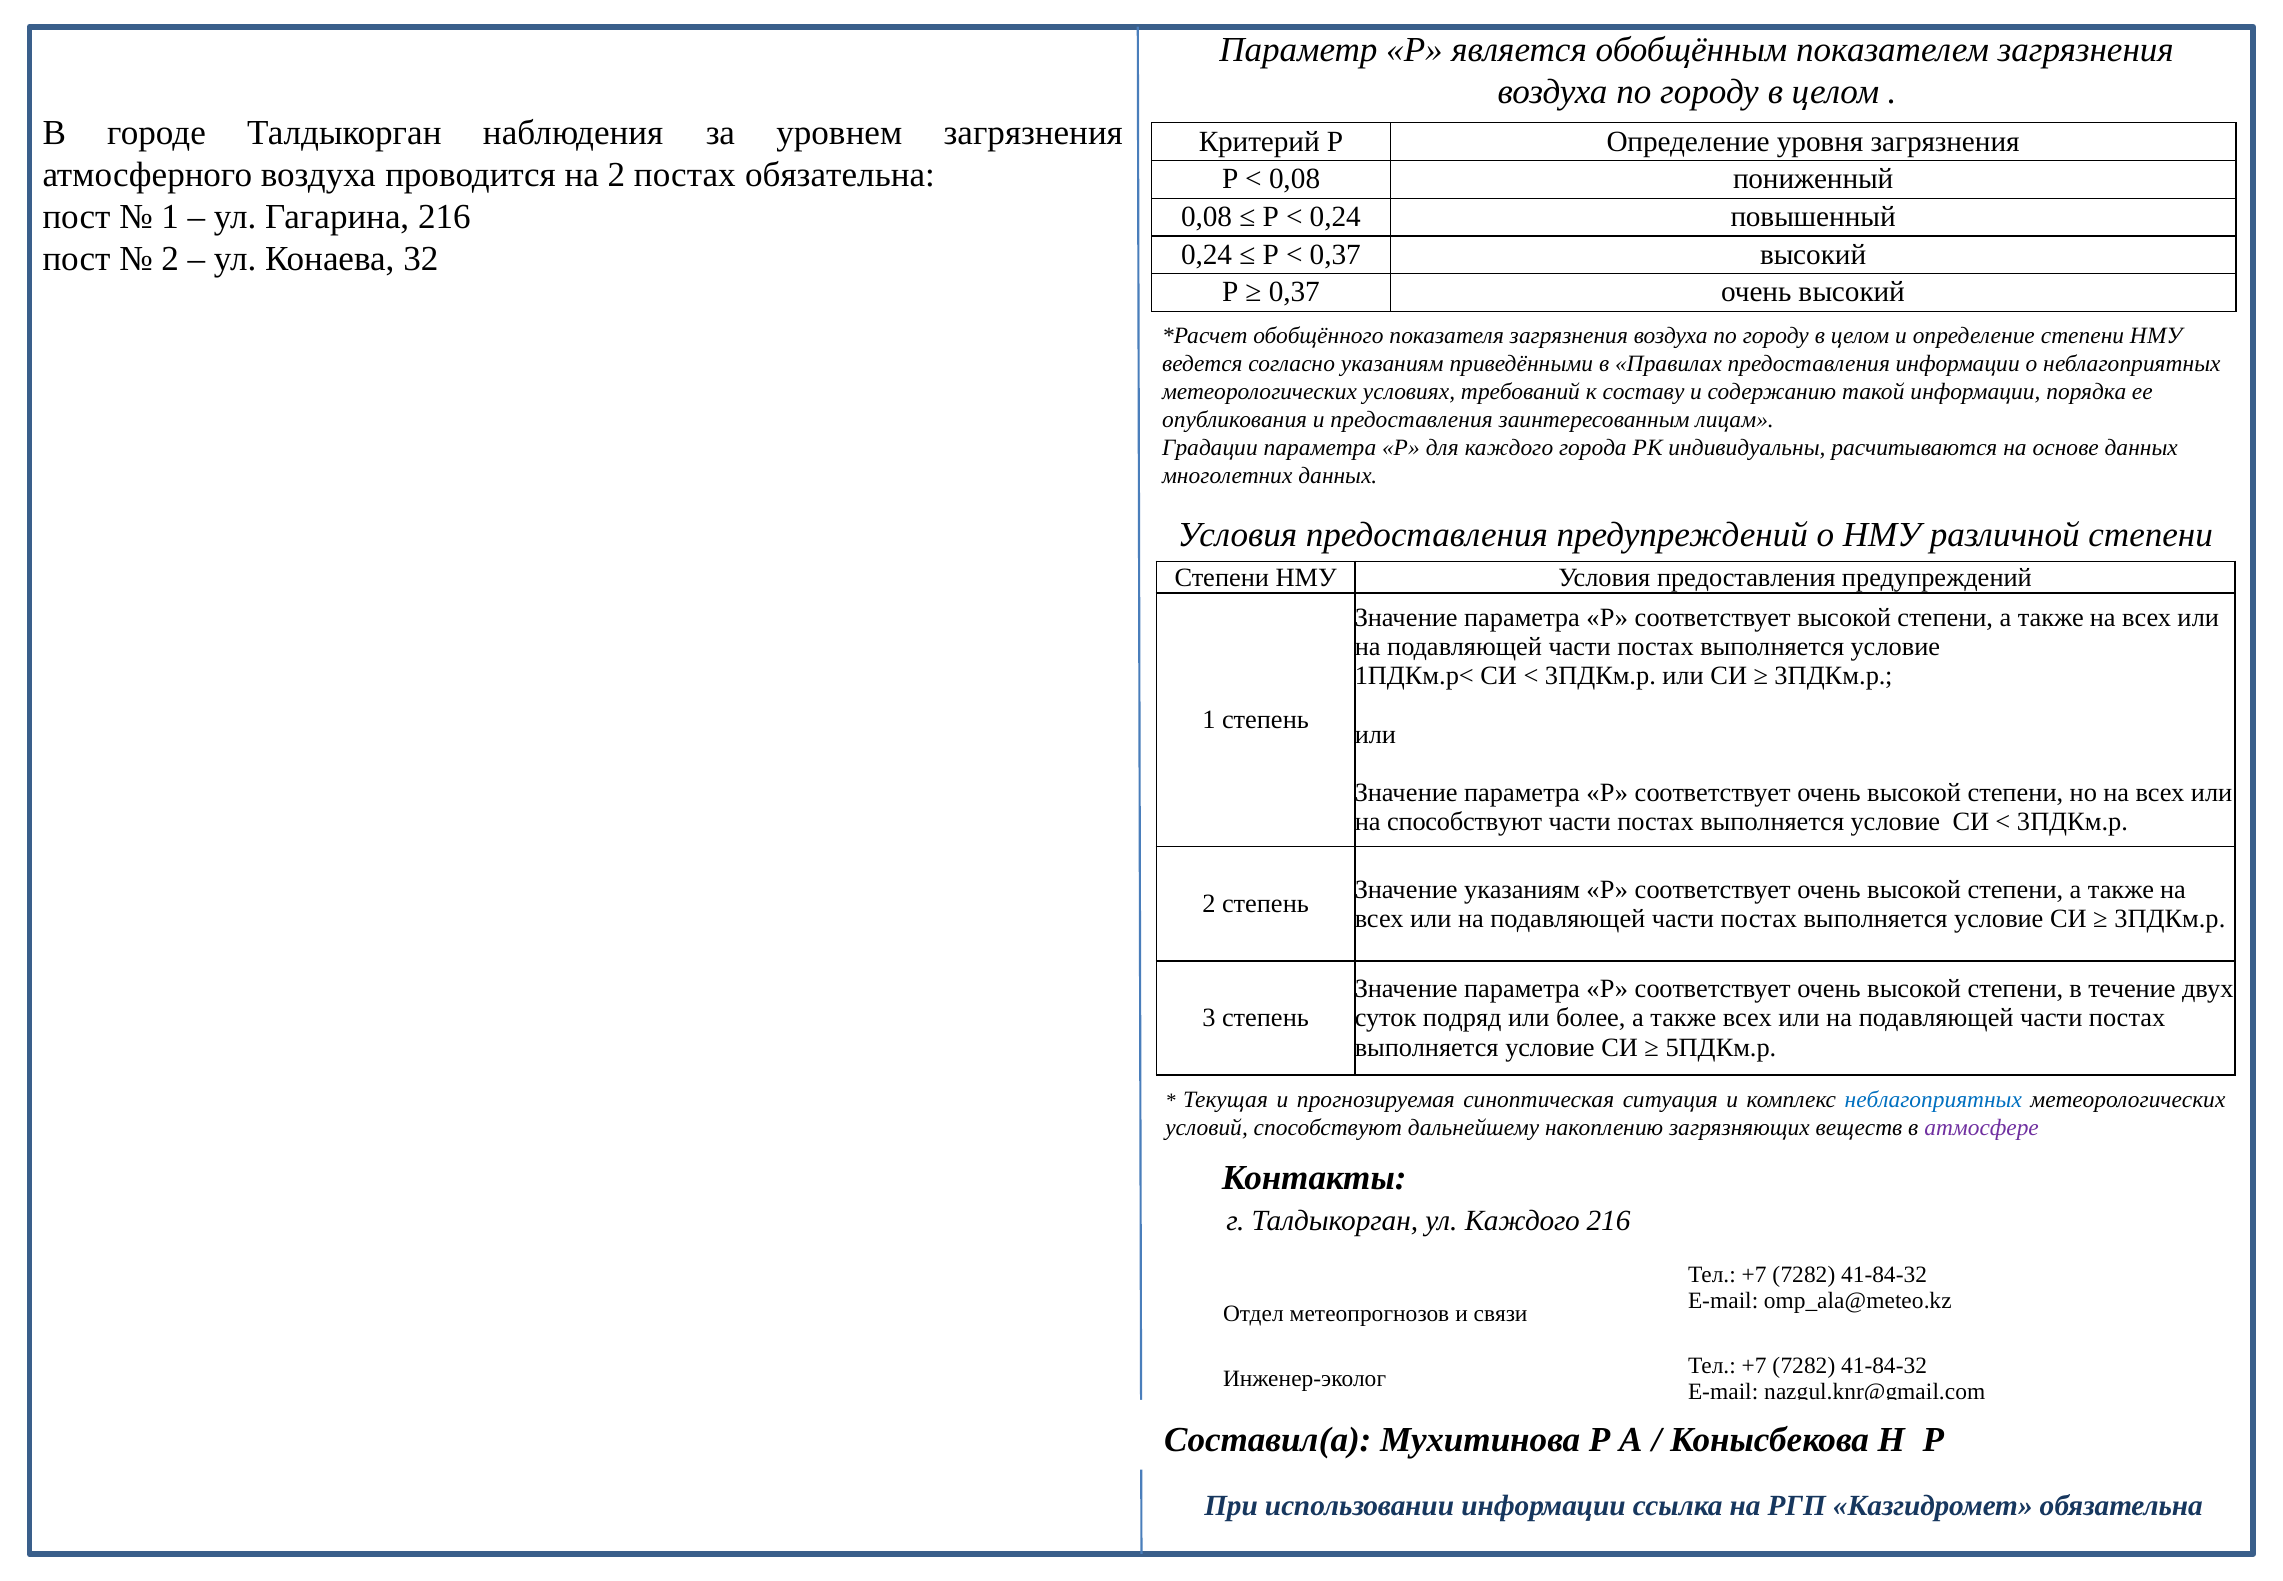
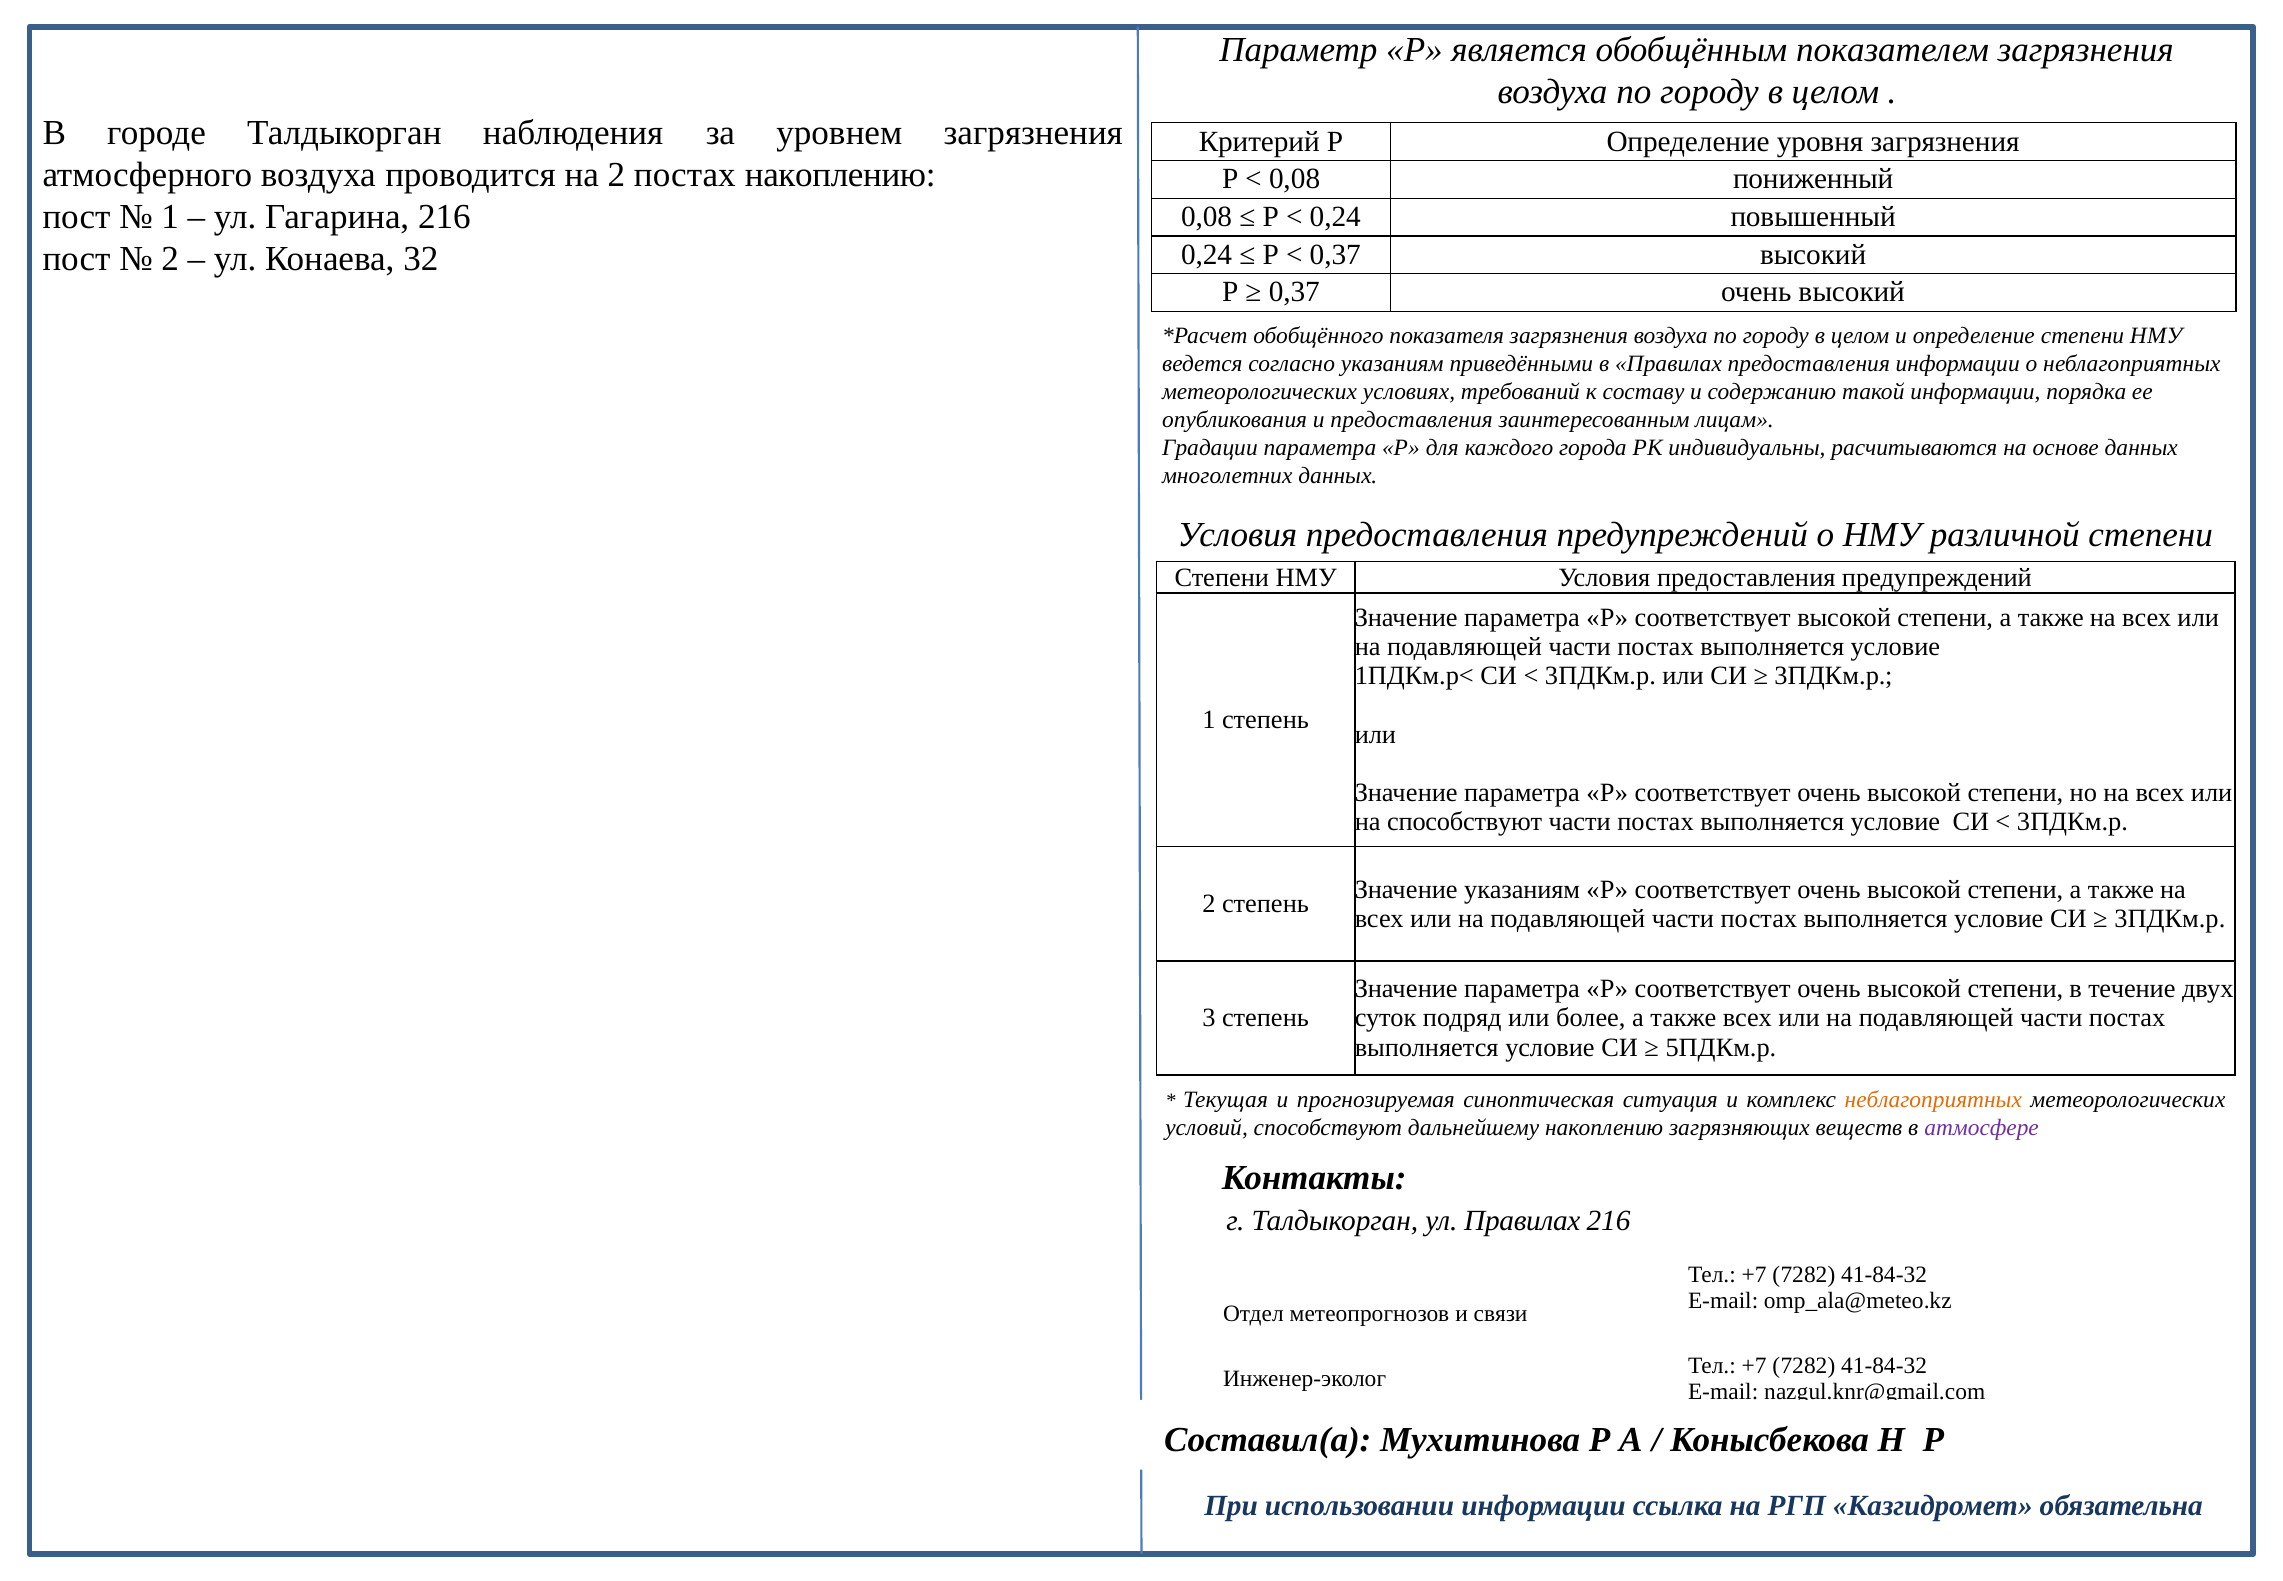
постах обязательна: обязательна -> накоплению (840, 175)
неблагоприятных colour: blue -> orange (1933, 1100)
ул Каждого: Каждого -> Правилах (1522, 1221)
